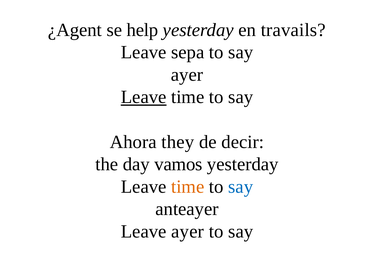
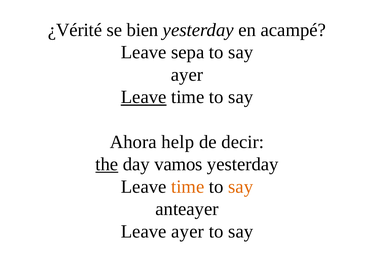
¿Agent: ¿Agent -> ¿Vérité (75, 30)
help: help -> bien (142, 30)
travails: travails -> acampé (293, 30)
they: they -> help (178, 142)
the underline: none -> present (107, 165)
say colour: blue -> orange (241, 187)
